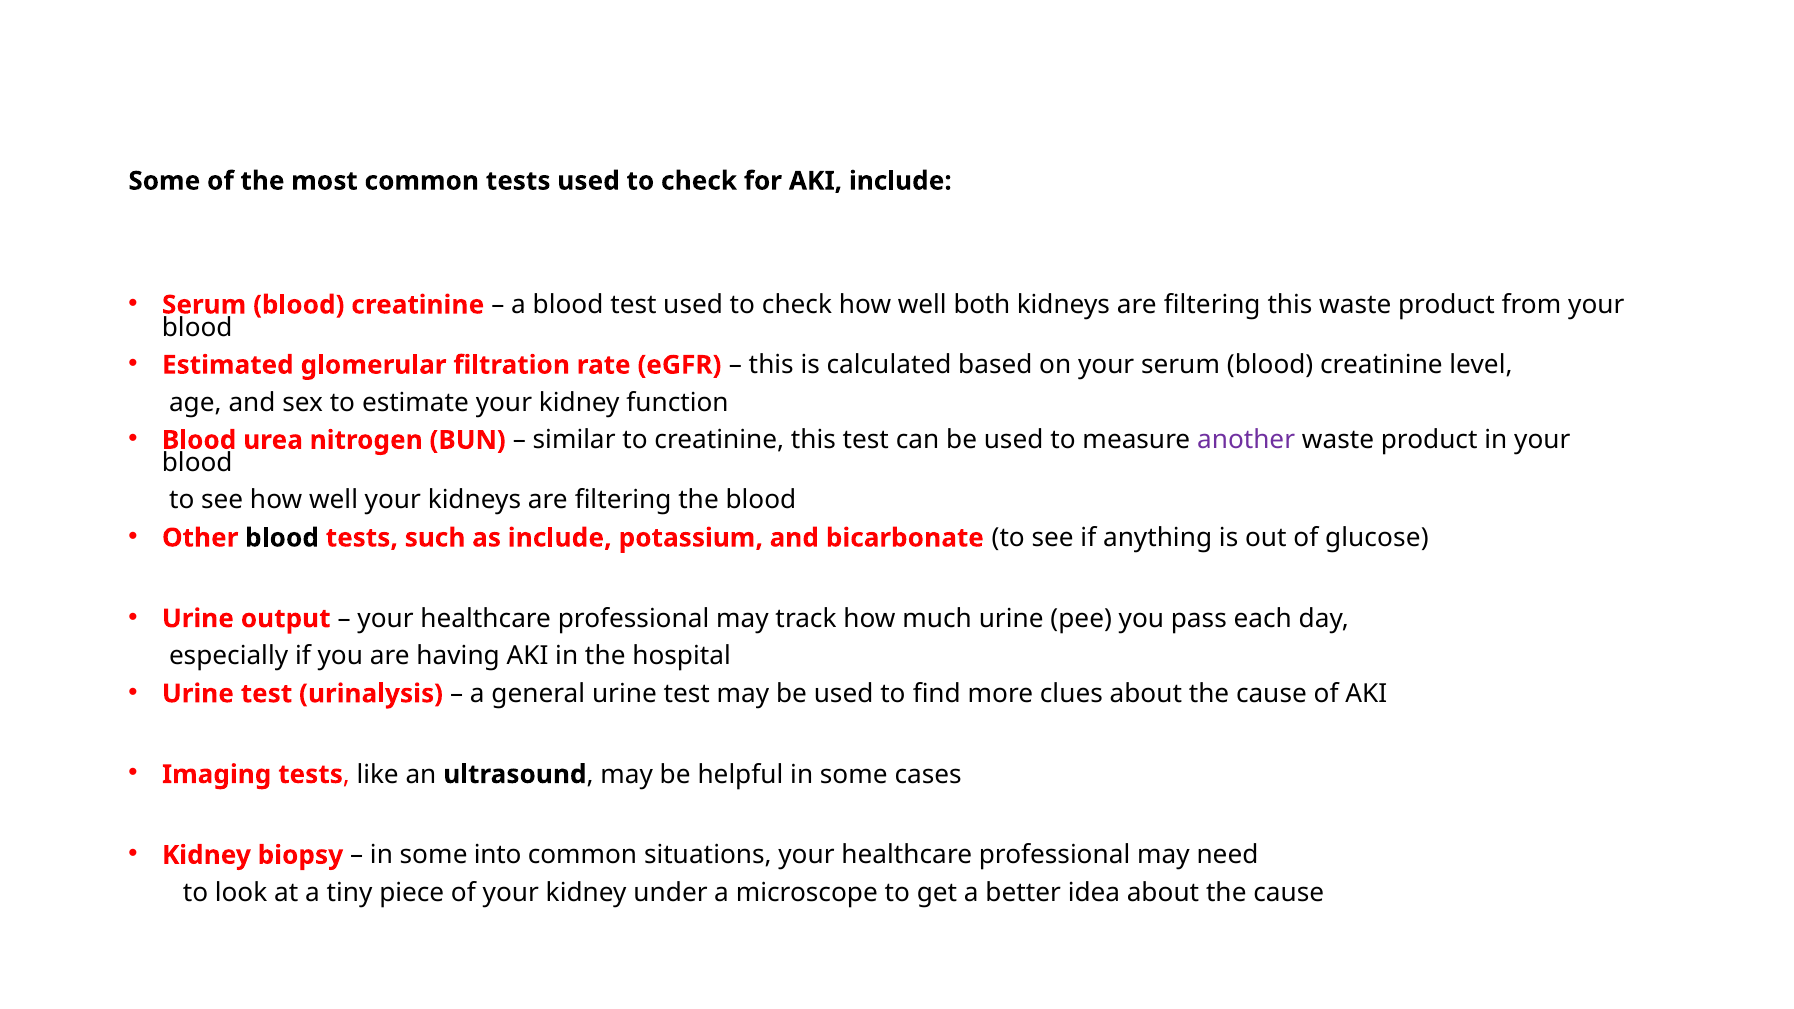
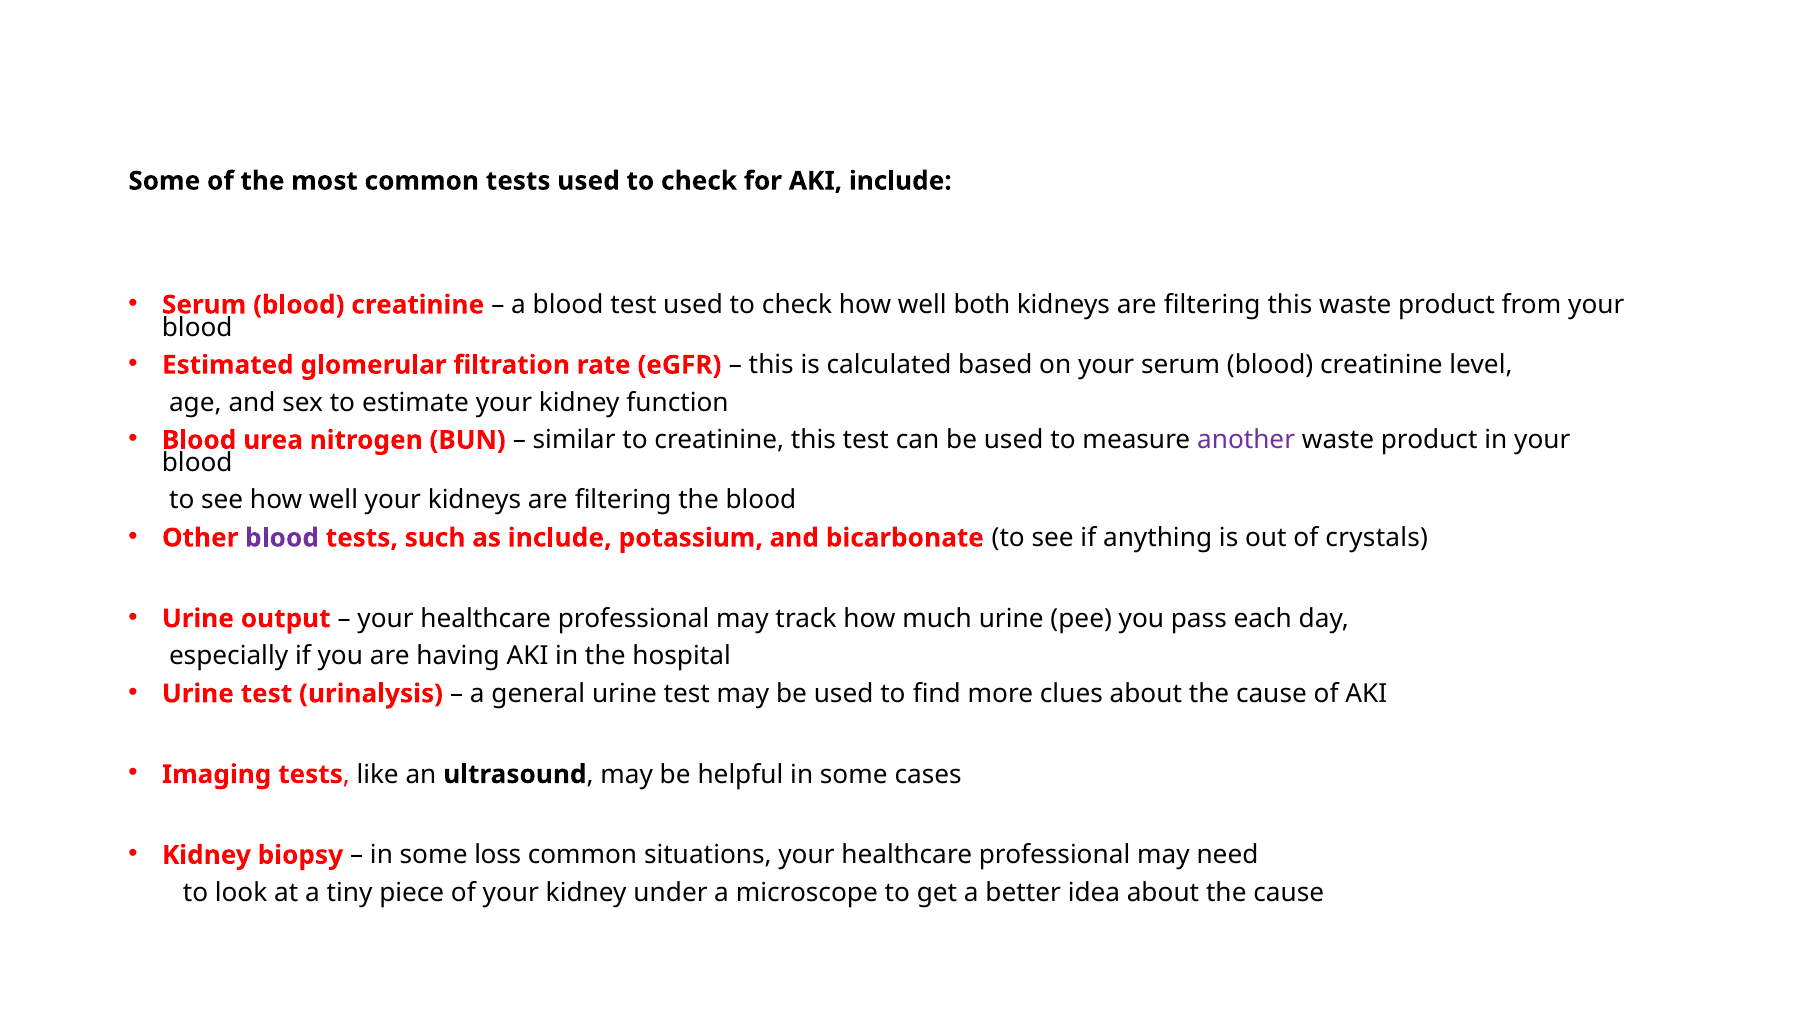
blood colour: black -> purple (282, 538)
glucose: glucose -> crystals (1377, 538)
into: into -> loss (498, 855)
